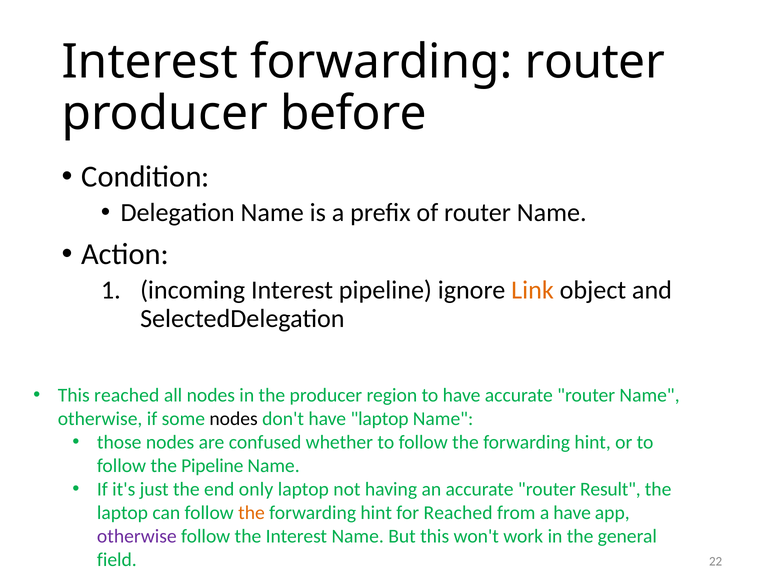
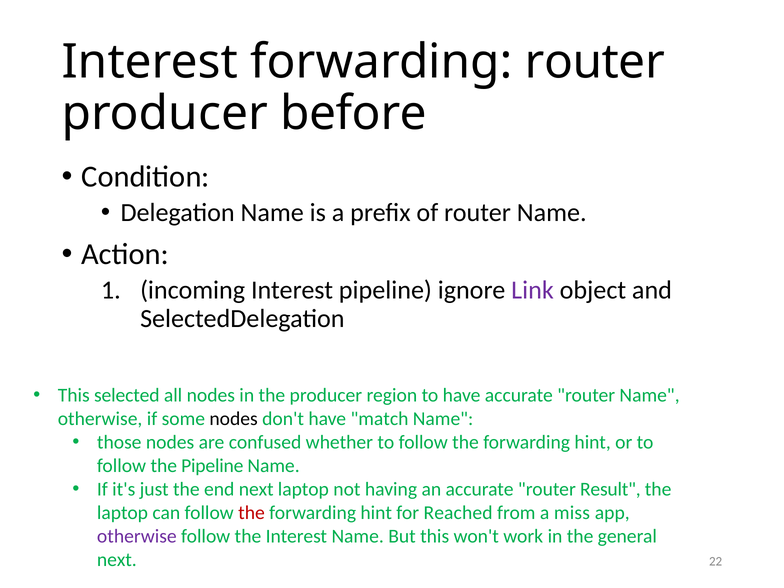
Link colour: orange -> purple (533, 290)
This reached: reached -> selected (127, 395)
have laptop: laptop -> match (379, 419)
end only: only -> next (256, 489)
the colour: orange -> red (252, 513)
a have: have -> miss (572, 513)
field: field -> next (117, 560)
